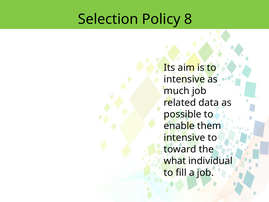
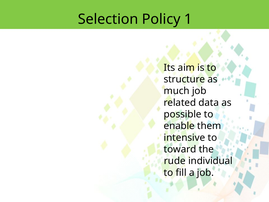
8: 8 -> 1 (188, 19)
intensive: intensive -> structure (184, 79)
what: what -> rude (175, 161)
